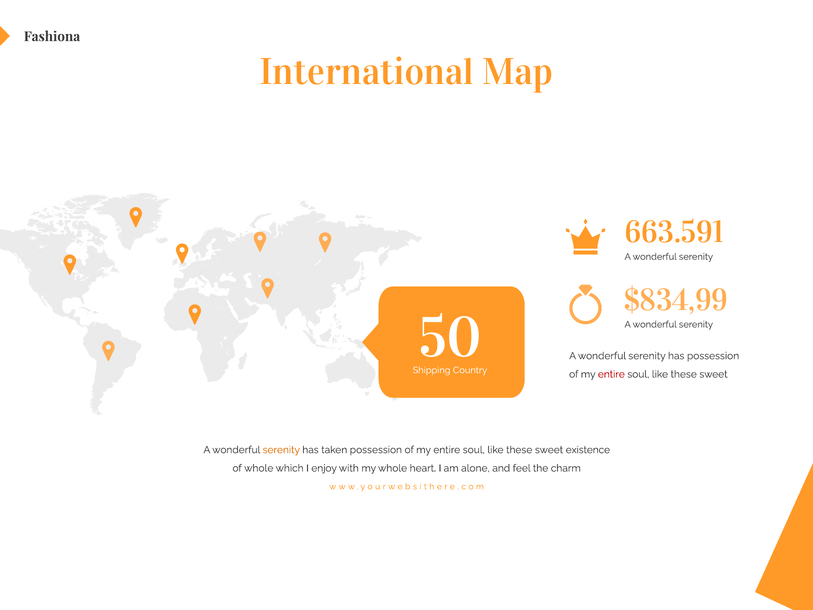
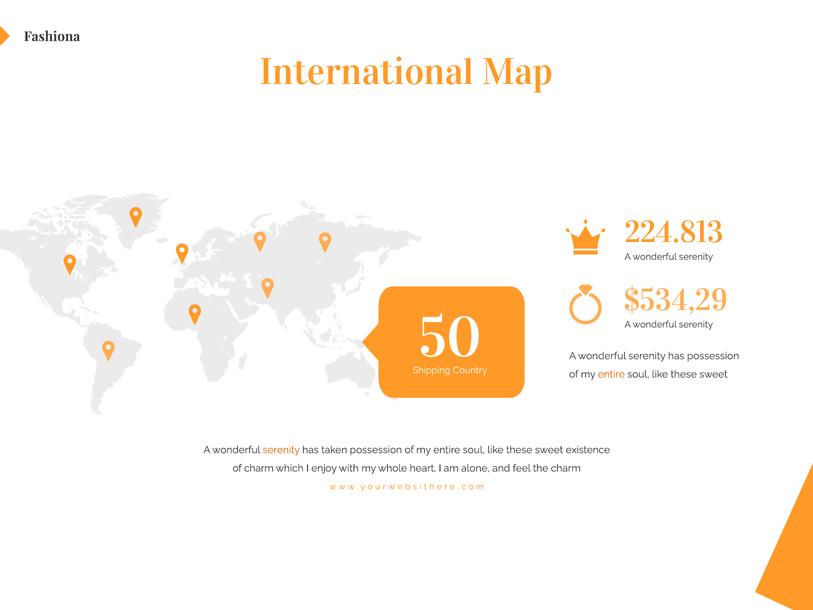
663.591: 663.591 -> 224.813 (674, 232)
$834,99: $834,99 -> $534,29 (676, 300)
entire colour: red -> orange (611, 374)
of whole: whole -> charm (259, 468)
